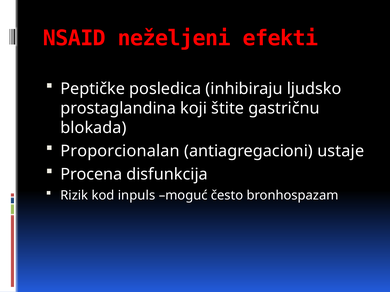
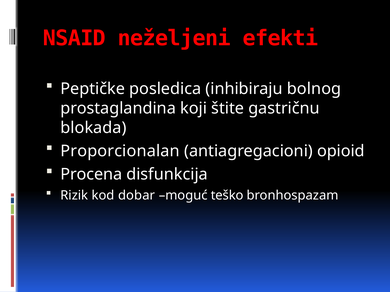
ljudsko: ljudsko -> bolnog (314, 89)
ustaje: ustaje -> opioid (341, 151)
inpuls: inpuls -> dobar (137, 196)
često: često -> teško (227, 196)
